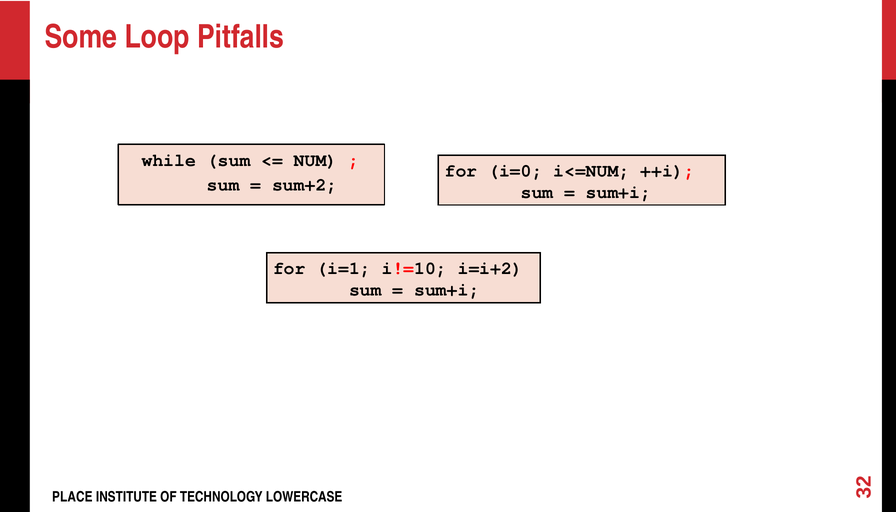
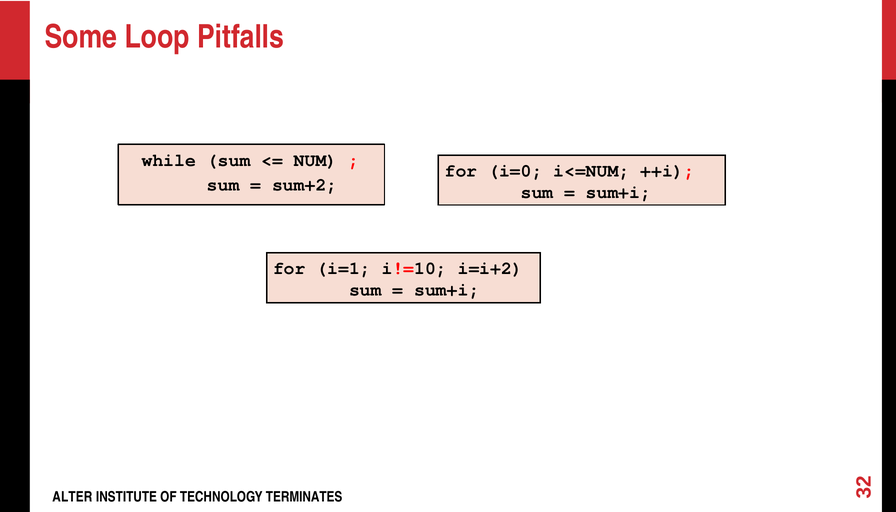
PLACE: PLACE -> ALTER (72, 497)
LOWERCASE: LOWERCASE -> TERMINATES (304, 497)
